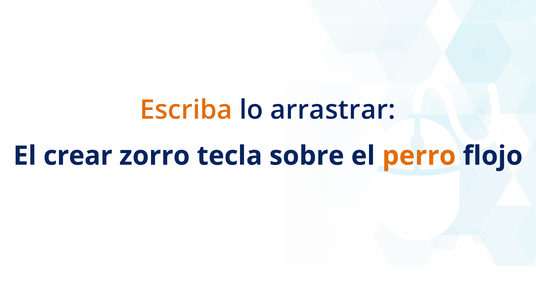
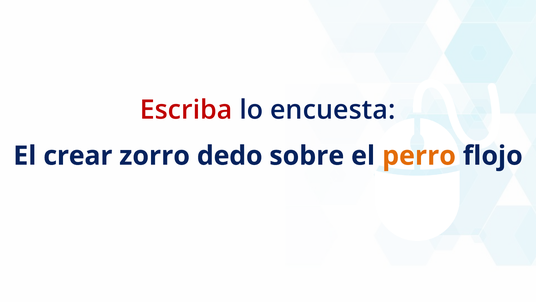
Escriba colour: orange -> red (186, 110)
arrastrar: arrastrar -> encuesta (333, 110)
tecla: tecla -> dedo (230, 156)
